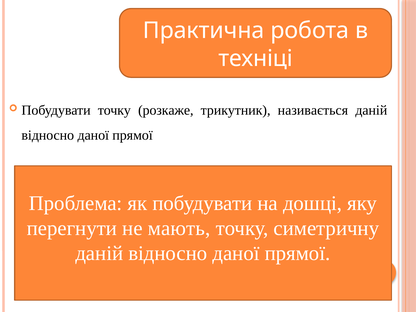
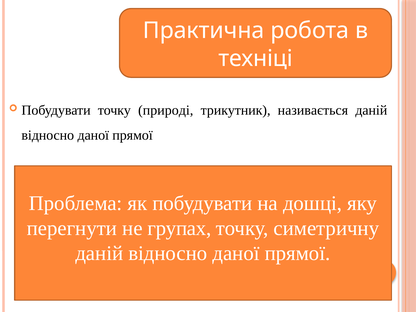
розкаже: розкаже -> природі (166, 110)
мають: мають -> групах (179, 228)
